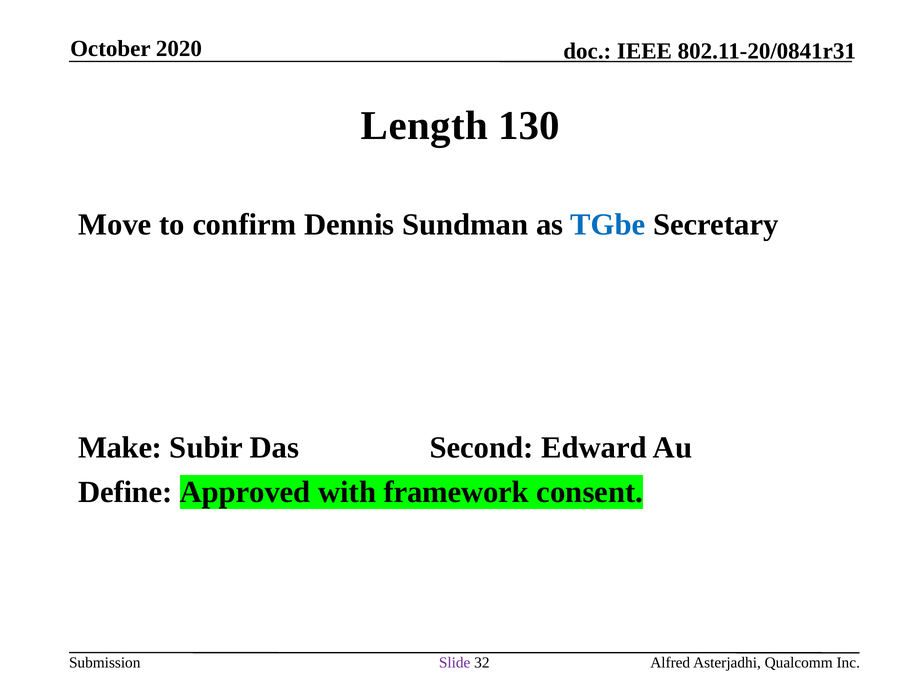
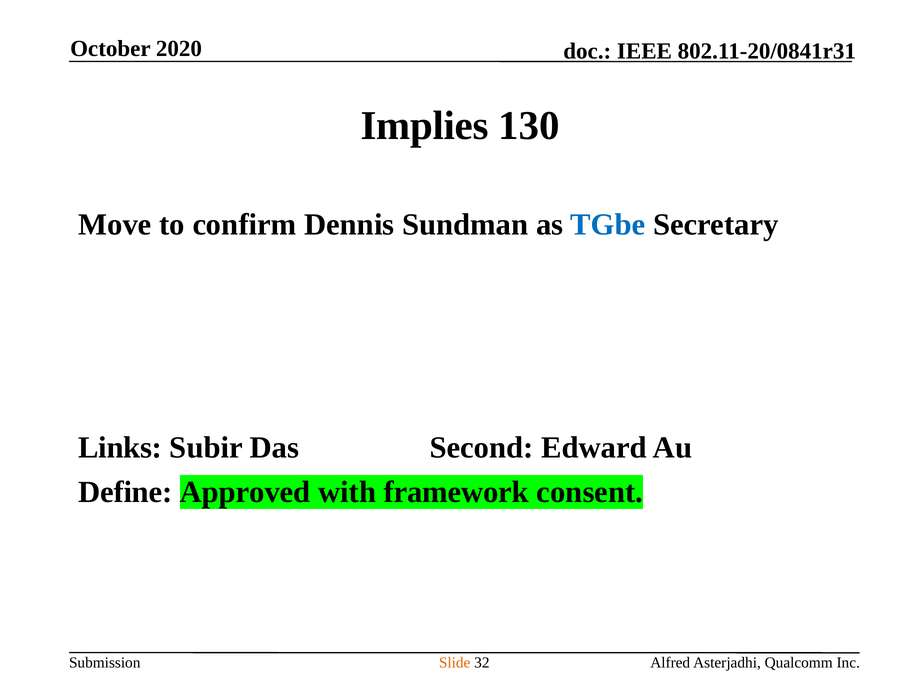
Length: Length -> Implies (425, 126)
Make: Make -> Links (120, 447)
Slide colour: purple -> orange (455, 662)
